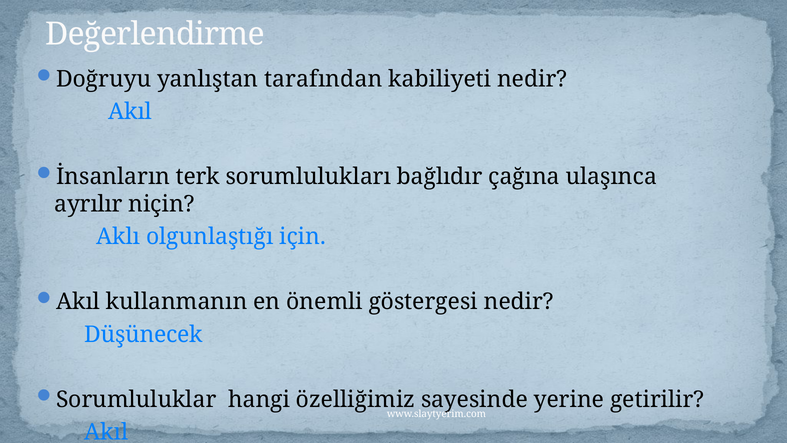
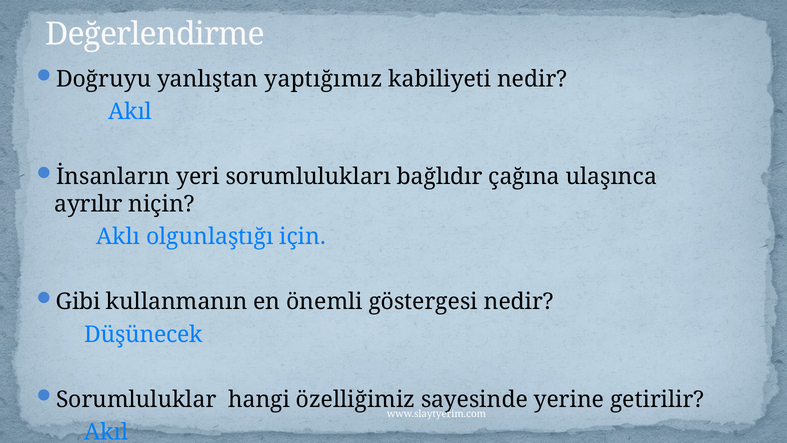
tarafından: tarafından -> yaptığımız (323, 79)
terk: terk -> yeri (198, 177)
Akıl: Akıl -> Gibi (78, 302)
